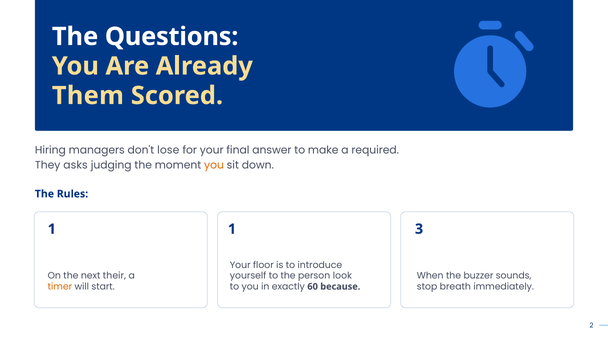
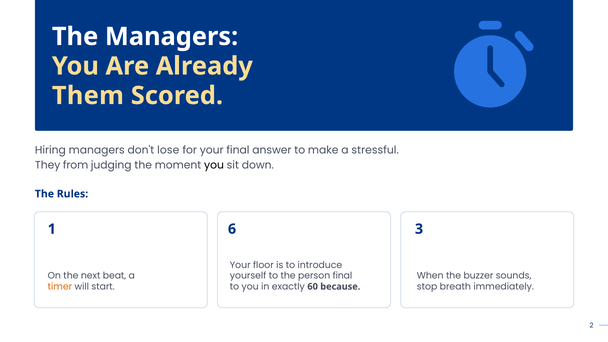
The Questions: Questions -> Managers (172, 37)
required: required -> stressful (375, 150)
asks: asks -> from (76, 165)
you colour: orange -> black (214, 165)
1 1: 1 -> 6 (232, 229)
their: their -> beat (115, 276)
person look: look -> final (342, 276)
